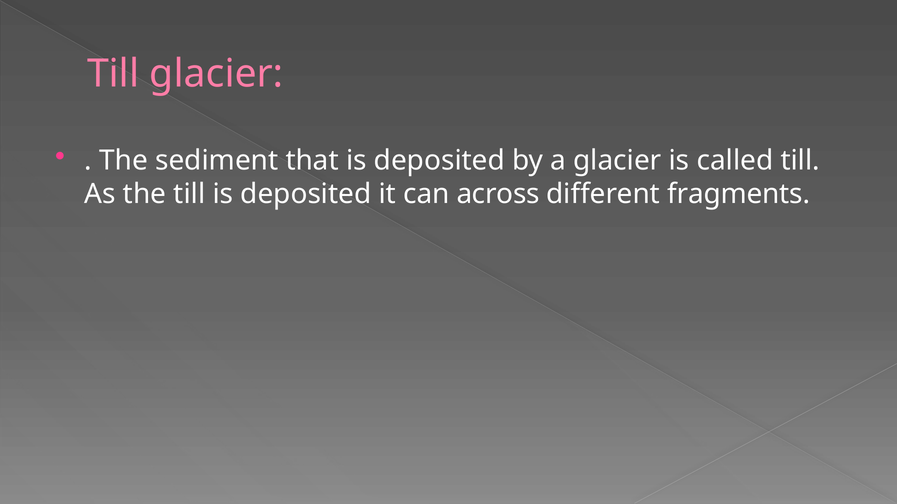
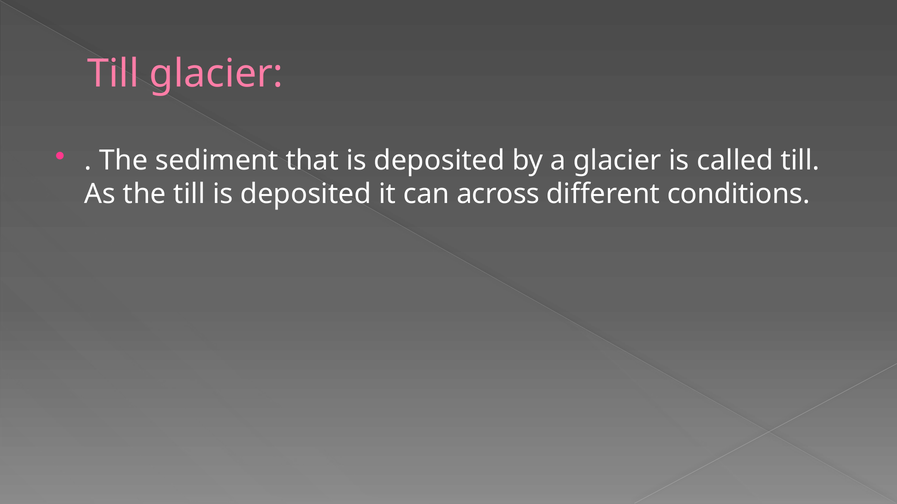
fragments: fragments -> conditions (739, 194)
